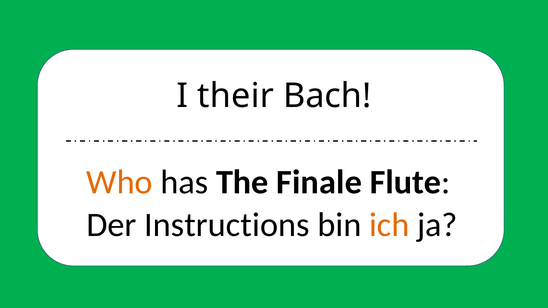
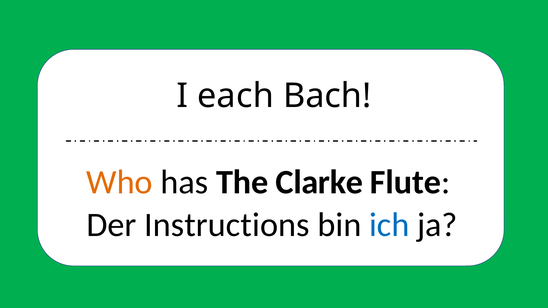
their: their -> each (236, 96)
Finale: Finale -> Clarke (319, 182)
ich colour: orange -> blue (389, 225)
